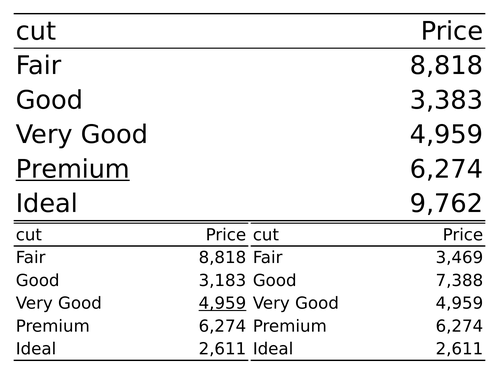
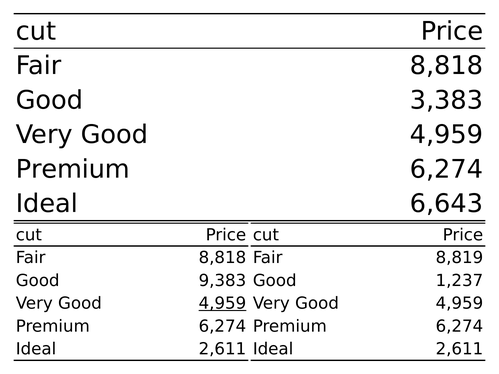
Premium underline: present -> none (73, 169)
9,762: 9,762 -> 6,643 (447, 204)
3,469: 3,469 -> 8,819 (459, 258)
3,183: 3,183 -> 9,383 (222, 281)
7,388: 7,388 -> 1,237 (459, 281)
